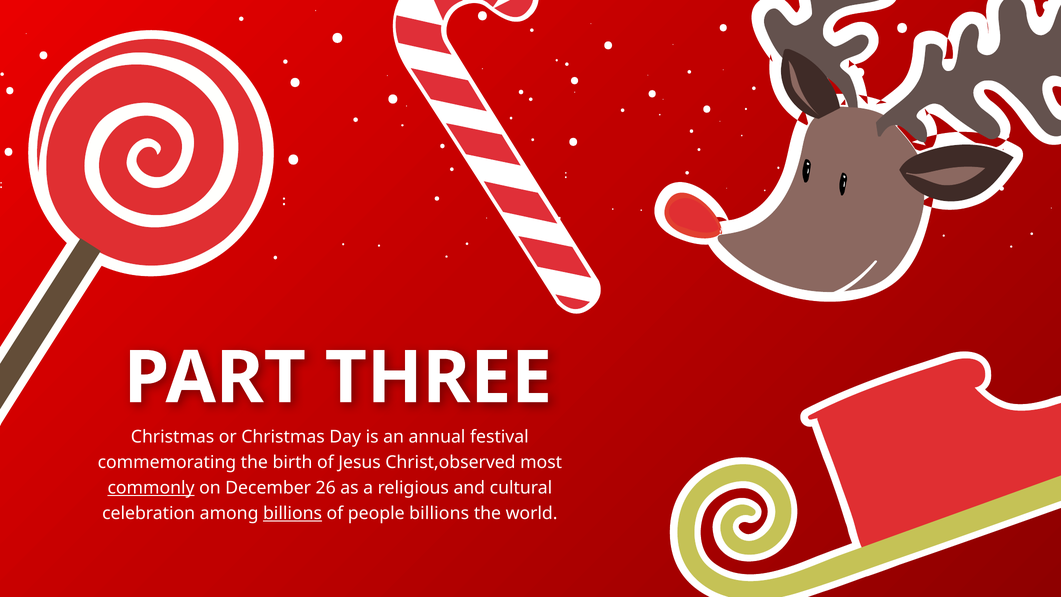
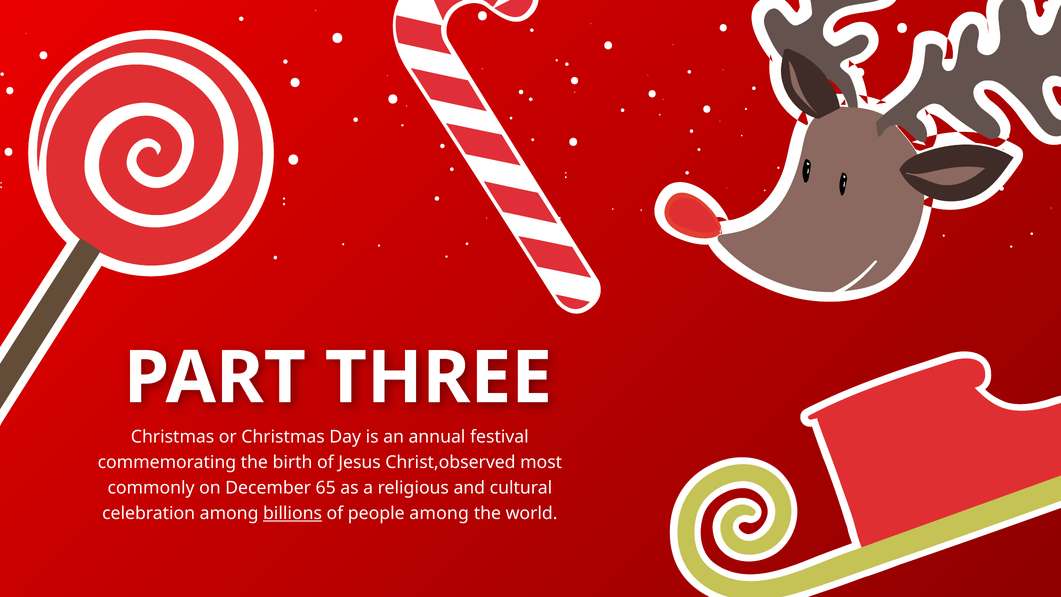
commonly underline: present -> none (151, 488)
26: 26 -> 65 (326, 488)
people billions: billions -> among (439, 513)
